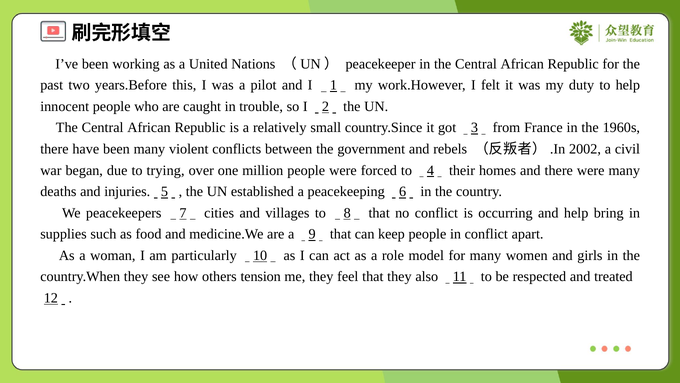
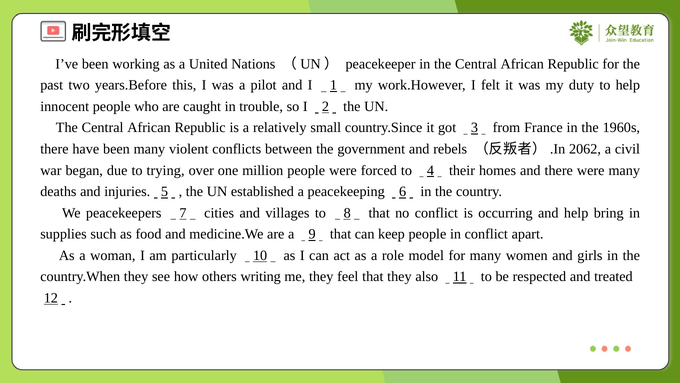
2002: 2002 -> 2062 (585, 149)
tension: tension -> writing (261, 276)
